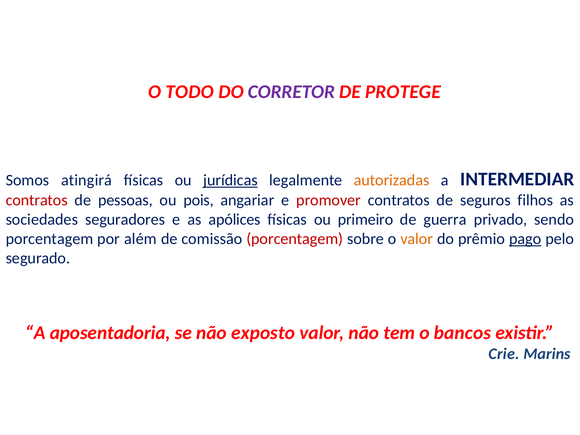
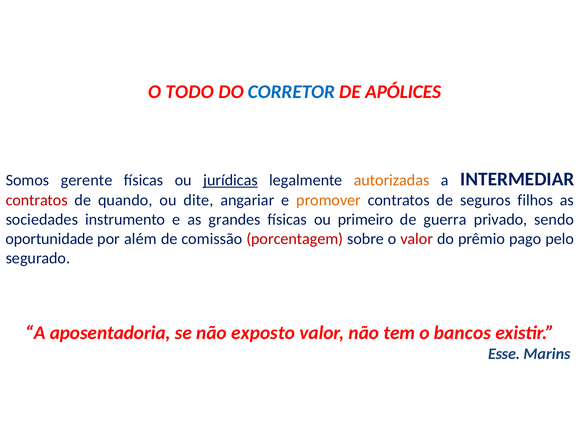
CORRETOR colour: purple -> blue (291, 92)
PROTEGE: PROTEGE -> APÓLICES (403, 92)
atingirá: atingirá -> gerente (87, 180)
pessoas: pessoas -> quando (125, 200)
pois: pois -> dite (198, 200)
promover colour: red -> orange (329, 200)
seguradores: seguradores -> instrumento (125, 219)
apólices: apólices -> grandes (235, 219)
porcentagem: porcentagem -> oportunidade (50, 239)
valor colour: orange -> red (417, 239)
pago underline: present -> none (525, 239)
Crie: Crie -> Esse (504, 354)
